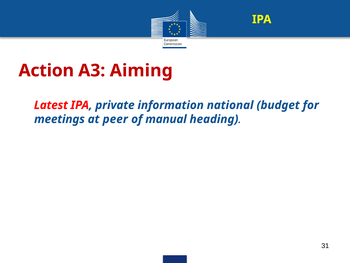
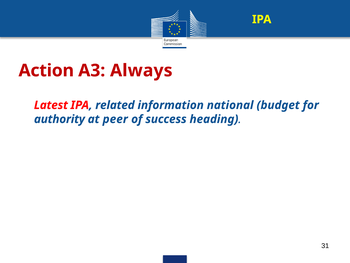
Aiming: Aiming -> Always (141, 70)
private: private -> related (115, 105)
meetings: meetings -> authority (59, 119)
manual: manual -> success (166, 119)
